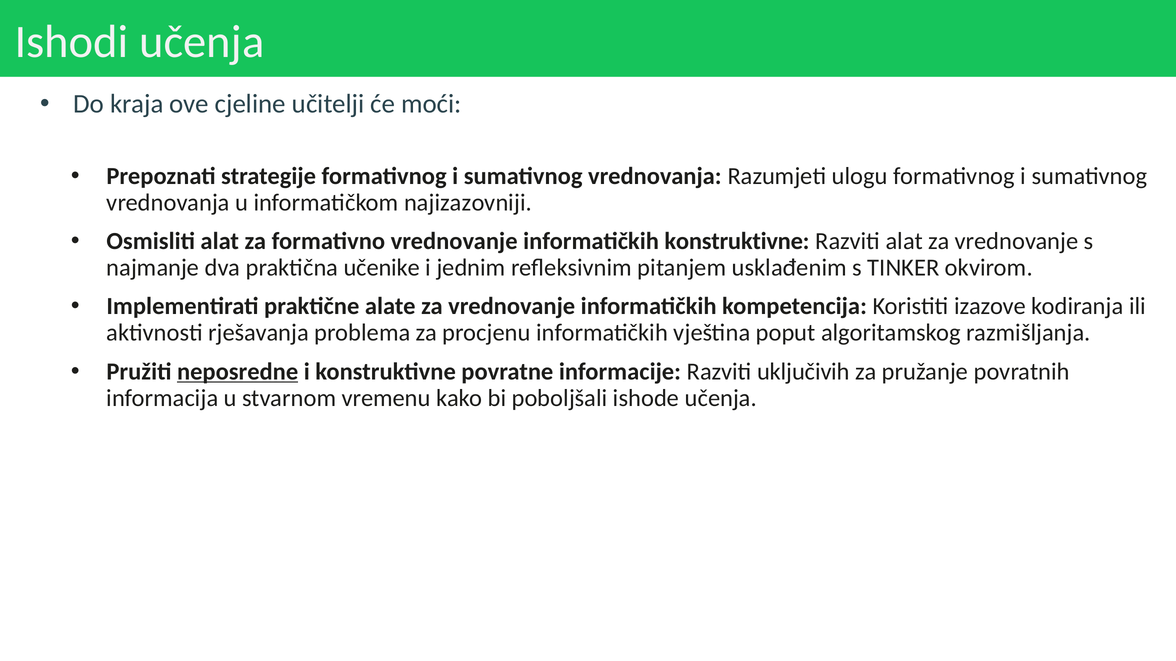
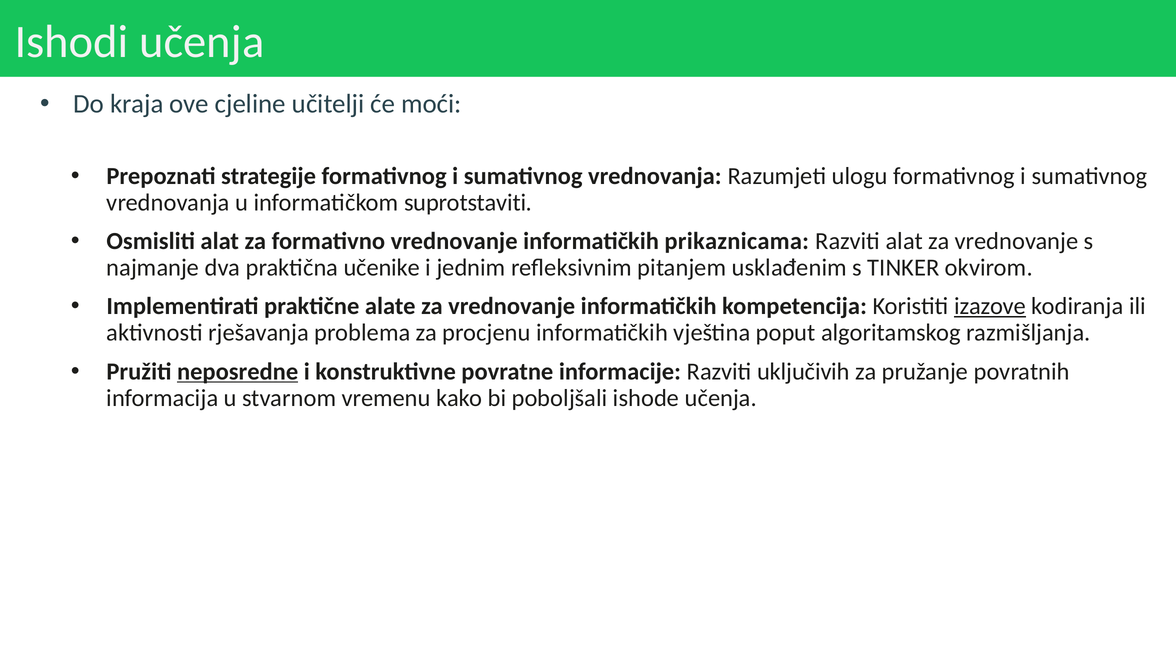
najizazovniji: najizazovniji -> suprotstaviti (468, 203)
informatičkih konstruktivne: konstruktivne -> prikaznicama (737, 241)
izazove underline: none -> present (990, 307)
